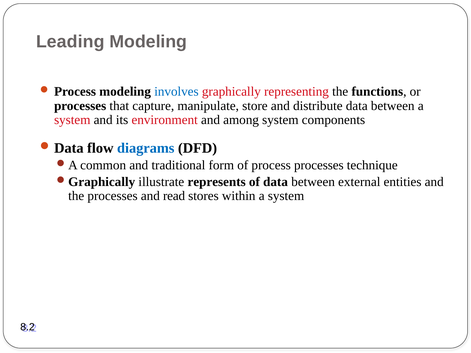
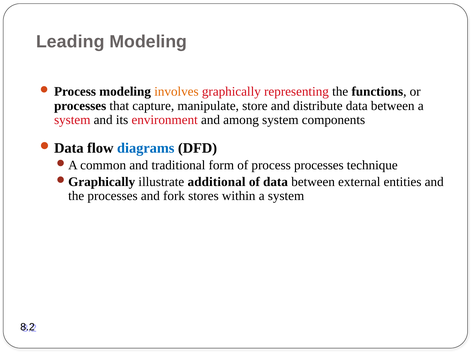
involves colour: blue -> orange (176, 92)
represents: represents -> additional (217, 182)
read: read -> fork (174, 196)
